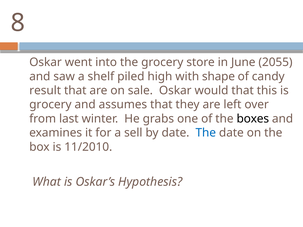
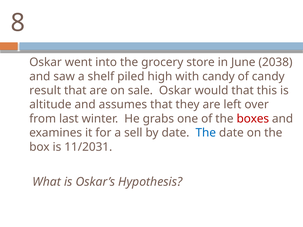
2055: 2055 -> 2038 (275, 62)
with shape: shape -> candy (218, 77)
grocery: grocery -> altitude (50, 105)
boxes colour: black -> red (253, 119)
11/2010: 11/2010 -> 11/2031 (88, 147)
